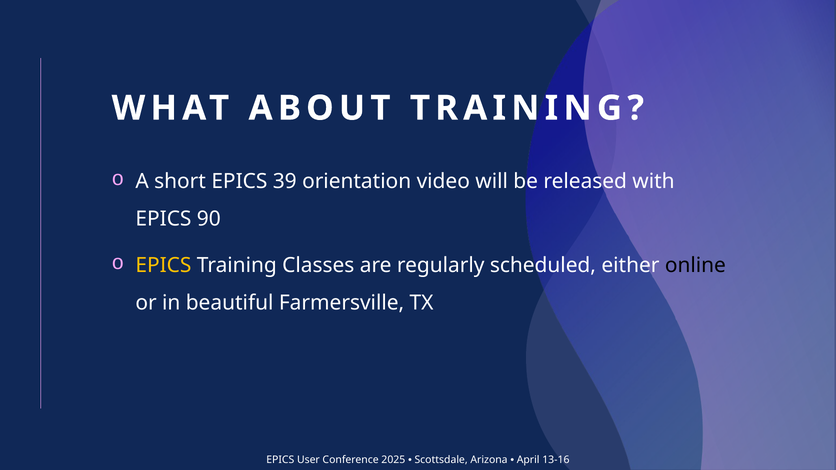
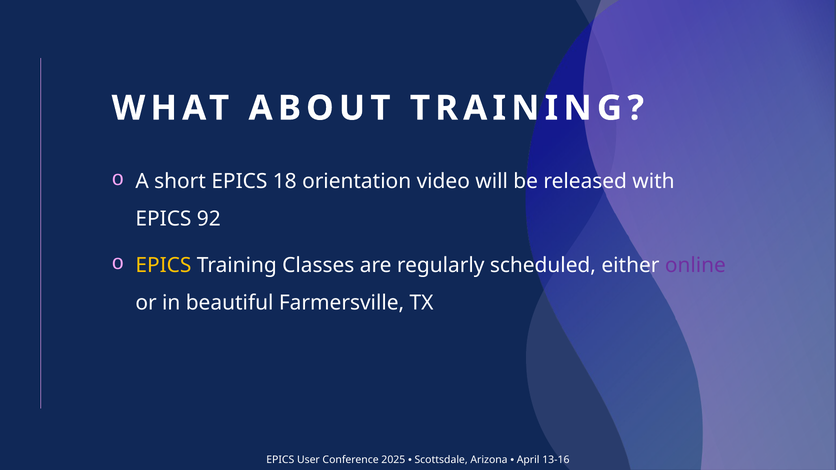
39: 39 -> 18 (285, 181)
90: 90 -> 92 (209, 219)
online colour: black -> purple (695, 265)
